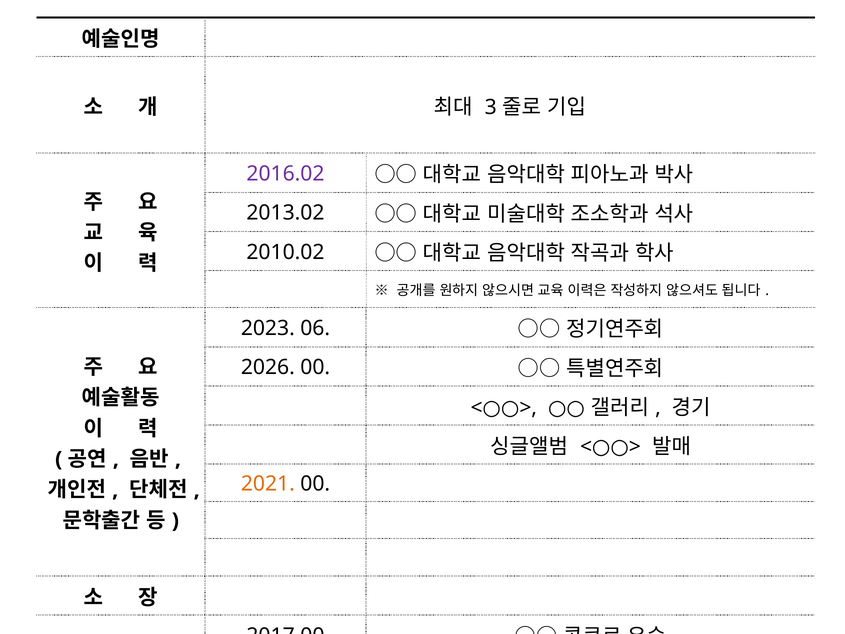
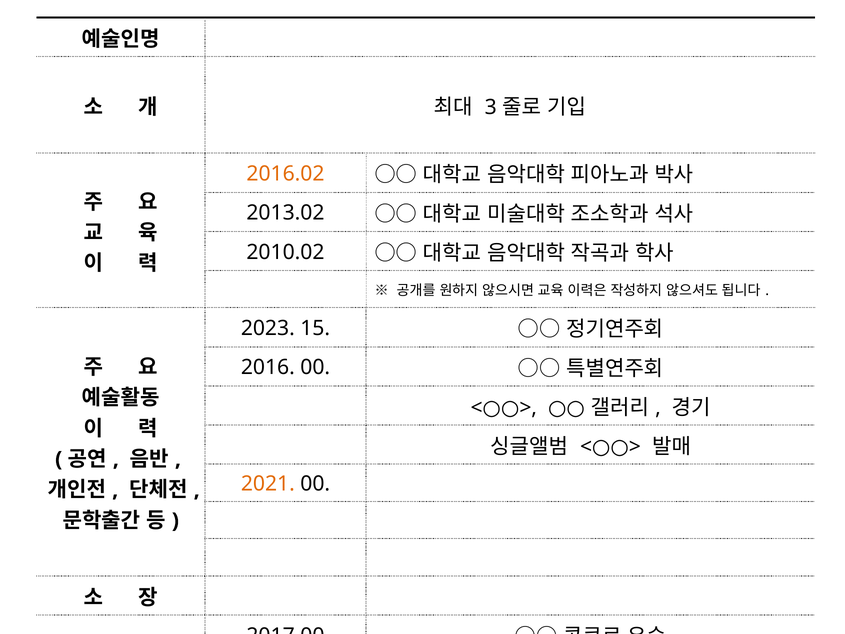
2016.02 colour: purple -> orange (285, 174)
06: 06 -> 15 (315, 328)
2026: 2026 -> 2016 (268, 367)
